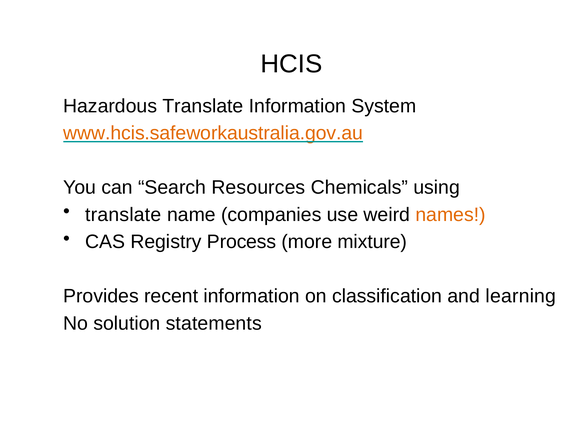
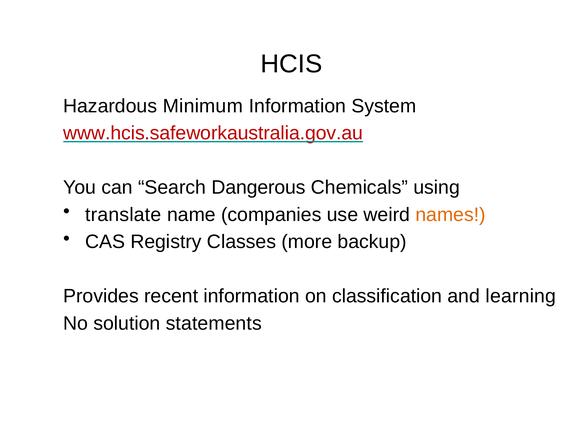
Hazardous Translate: Translate -> Minimum (203, 106)
www.hcis.safeworkaustralia.gov.au colour: orange -> red (213, 133)
Resources: Resources -> Dangerous (259, 188)
Process: Process -> Classes (242, 242)
mixture: mixture -> backup (372, 242)
